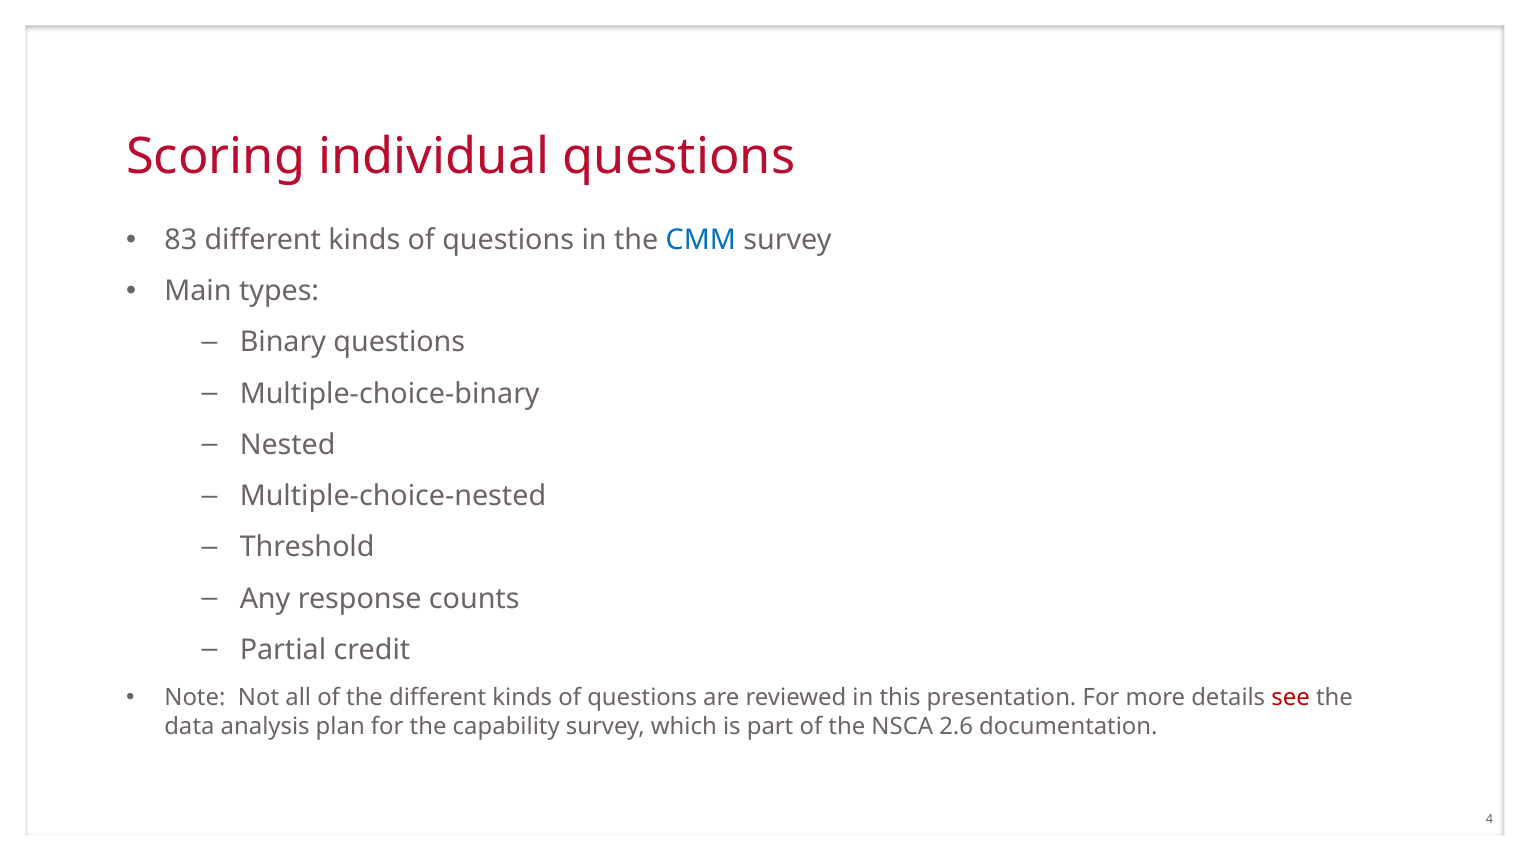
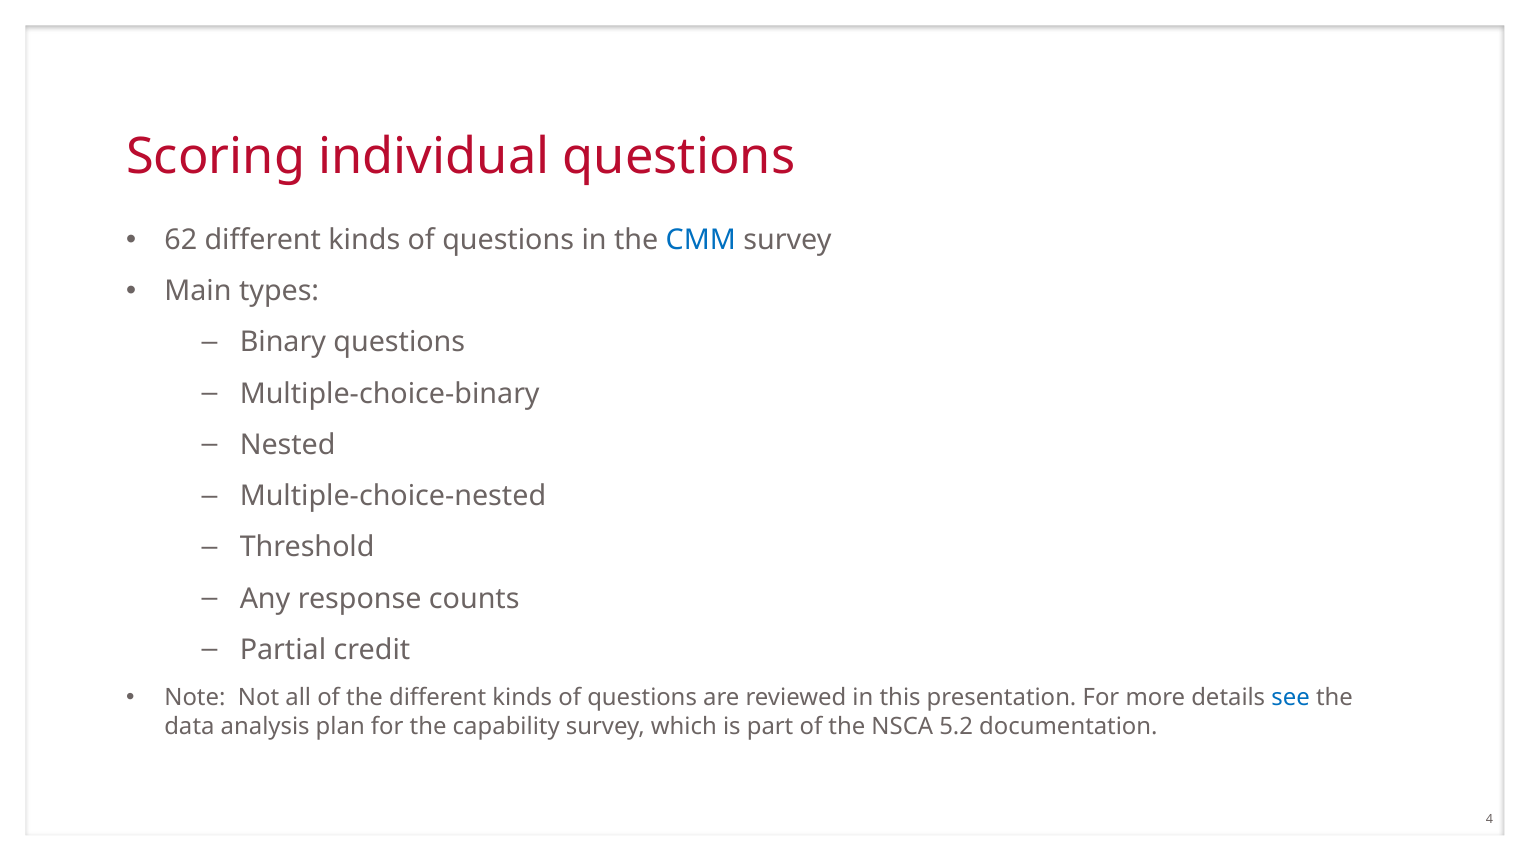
83: 83 -> 62 (181, 240)
see colour: red -> blue (1291, 698)
2.6: 2.6 -> 5.2 (956, 727)
